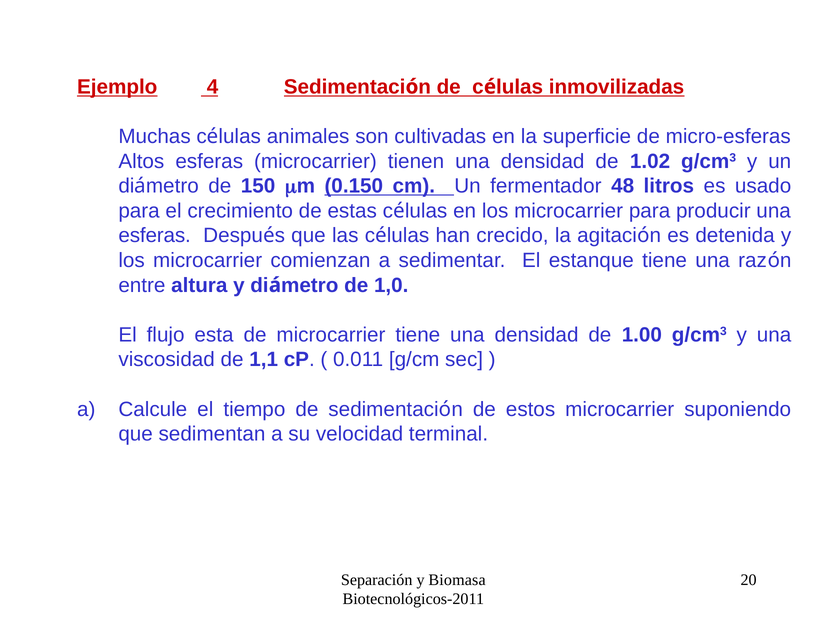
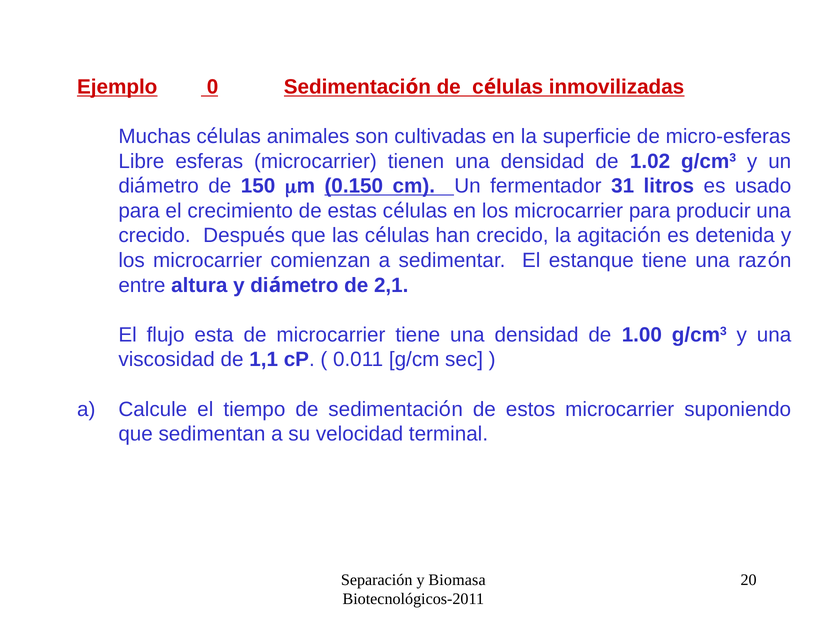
4: 4 -> 0 (213, 87)
Altos: Altos -> Libre (141, 161)
48: 48 -> 31 (623, 186)
esferas: esferas -> crecido (155, 236)
1,0: 1,0 -> 2,1 (391, 285)
